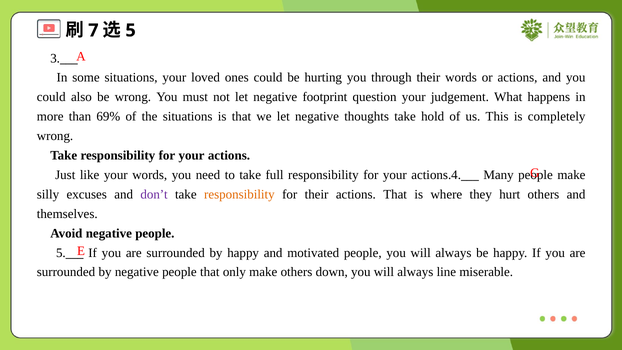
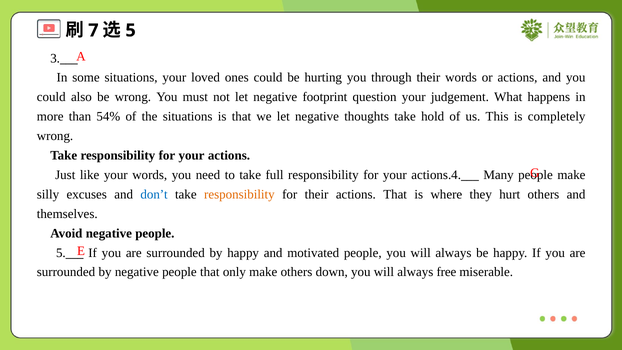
69%: 69% -> 54% (108, 117)
don’t colour: purple -> blue (154, 194)
line: line -> free (446, 272)
